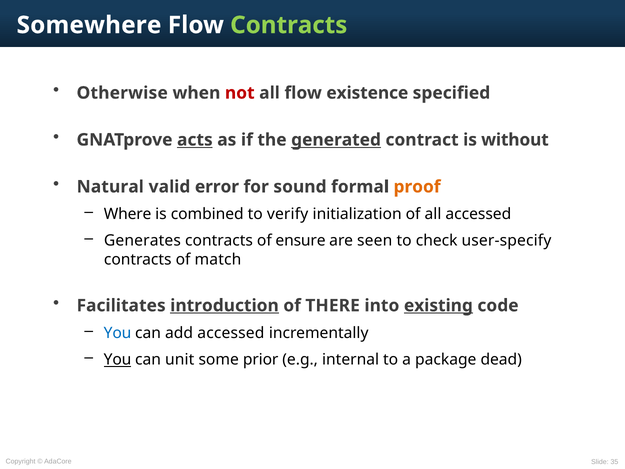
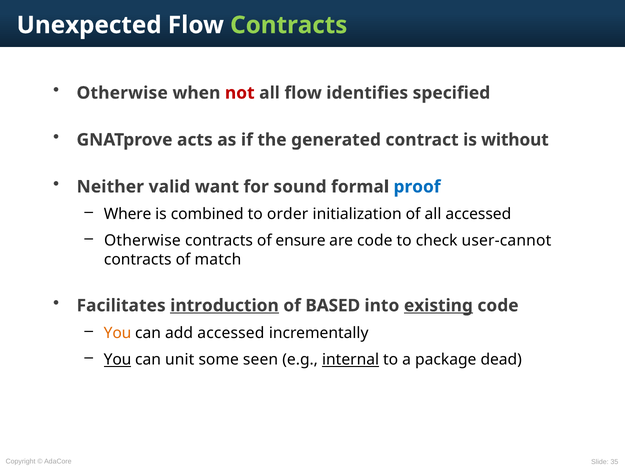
Somewhere: Somewhere -> Unexpected (89, 25)
existence: existence -> identifies (367, 93)
acts underline: present -> none (195, 140)
generated underline: present -> none (336, 140)
Natural: Natural -> Neither (110, 187)
error: error -> want (217, 187)
proof colour: orange -> blue (417, 187)
verify: verify -> order (288, 214)
Generates: Generates -> Otherwise (142, 241)
are seen: seen -> code (375, 241)
user-specify: user-specify -> user-cannot (506, 241)
THERE: THERE -> BASED (333, 305)
You colour: blue -> orange (118, 333)
prior: prior -> seen (261, 359)
internal underline: none -> present (351, 359)
